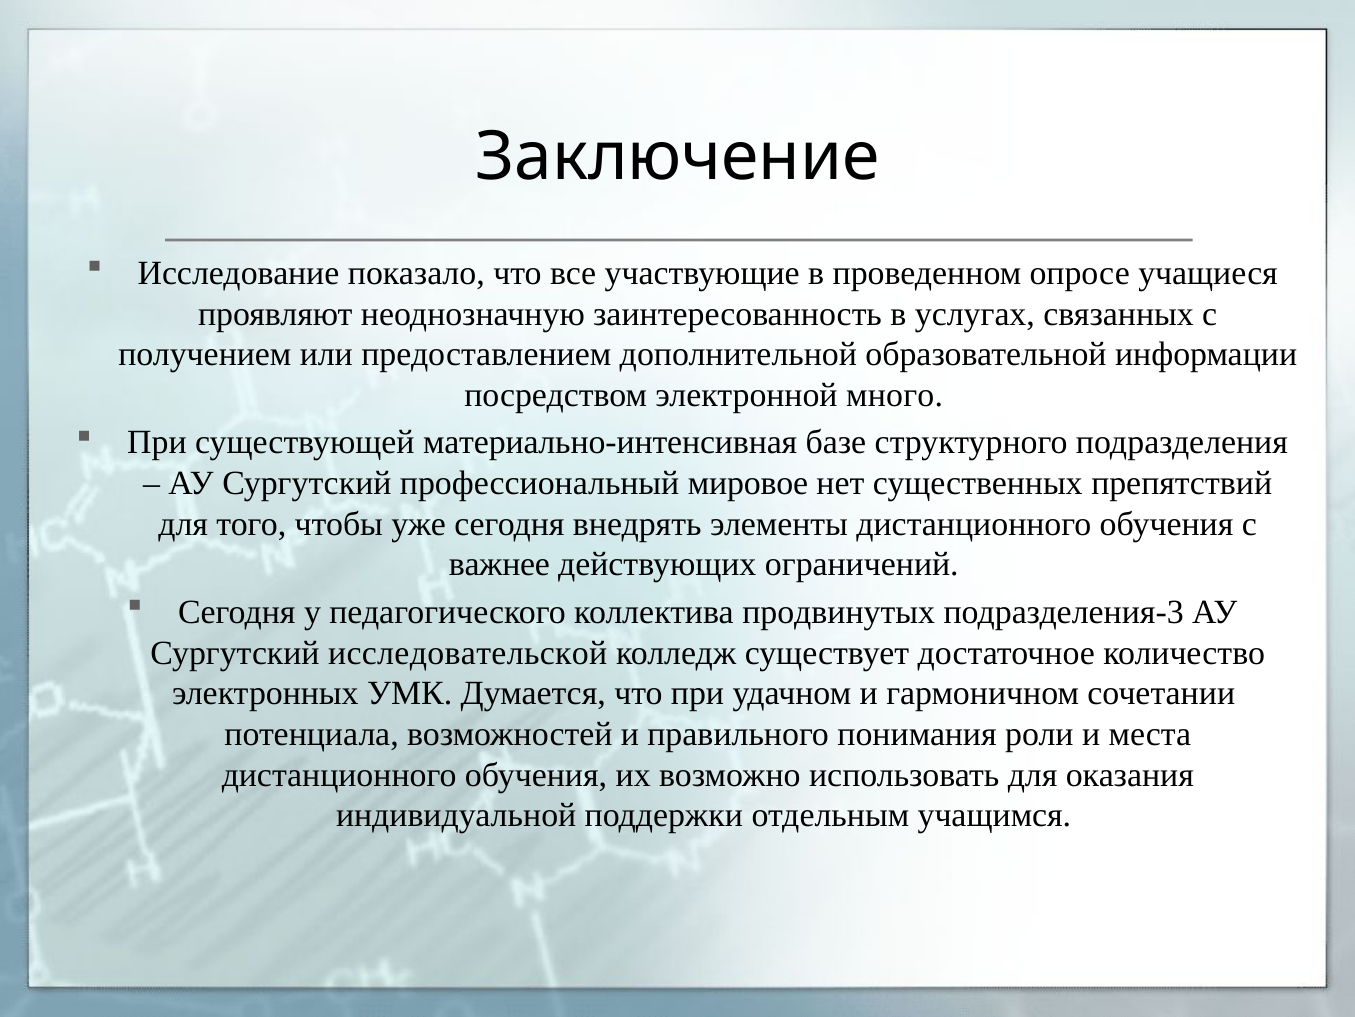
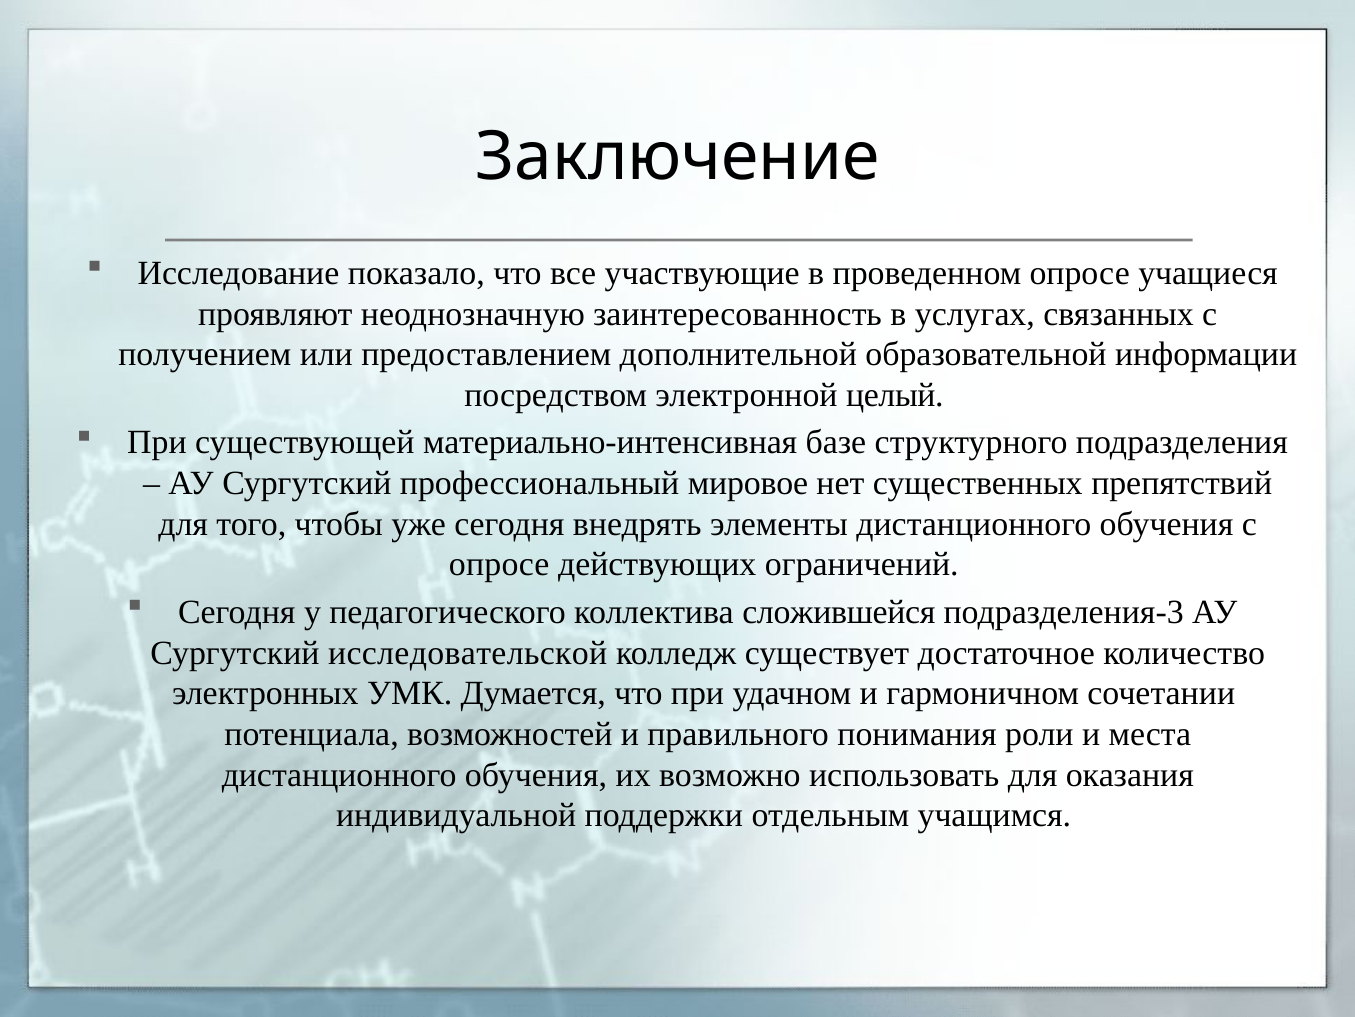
много: много -> целый (895, 395)
важнее: важнее -> опросе (499, 564)
продвинутых: продвинутых -> сложившейся (839, 612)
